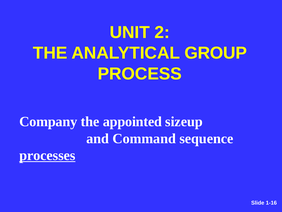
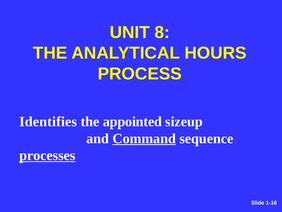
2: 2 -> 8 (162, 32)
GROUP: GROUP -> HOURS (216, 53)
Company: Company -> Identifies (48, 121)
Command underline: none -> present (144, 138)
